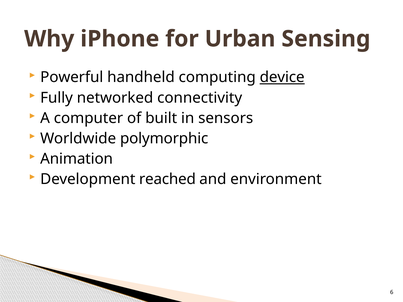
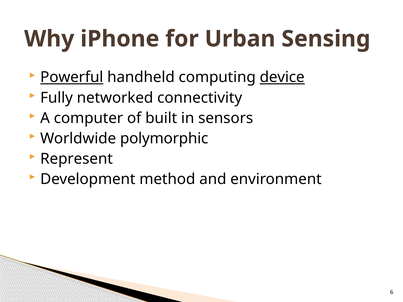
Powerful underline: none -> present (72, 77)
Animation: Animation -> Represent (77, 159)
reached: reached -> method (167, 179)
